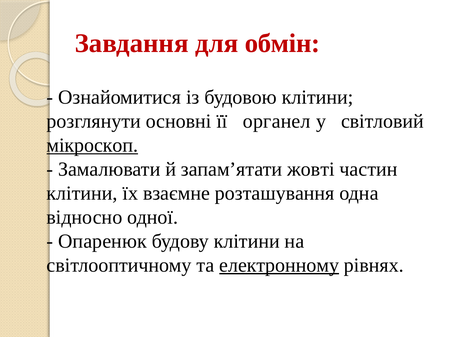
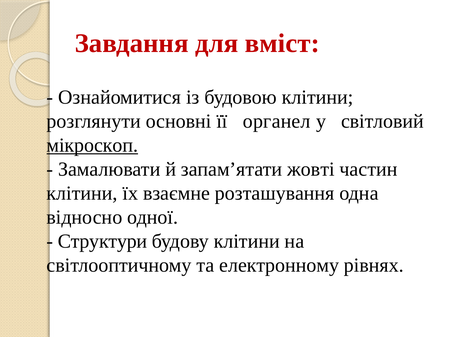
обмін: обмін -> вміст (282, 43)
Опаренюк: Опаренюк -> Структури (103, 241)
електронному underline: present -> none (279, 265)
